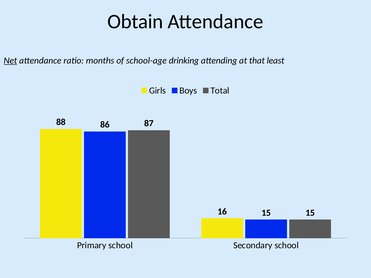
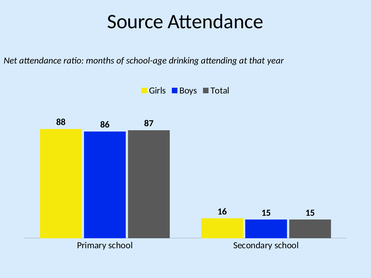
Obtain: Obtain -> Source (135, 22)
Net underline: present -> none (10, 61)
least: least -> year (275, 61)
